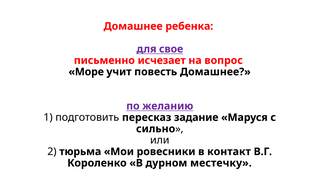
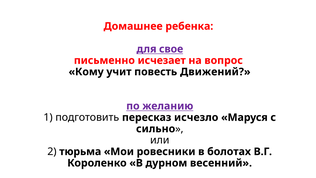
Море: Море -> Кому (86, 72)
повесть Домашнее: Домашнее -> Движений (215, 72)
задание: задание -> исчезло (196, 117)
контакт: контакт -> болотах (229, 151)
местечку: местечку -> весенний (221, 163)
